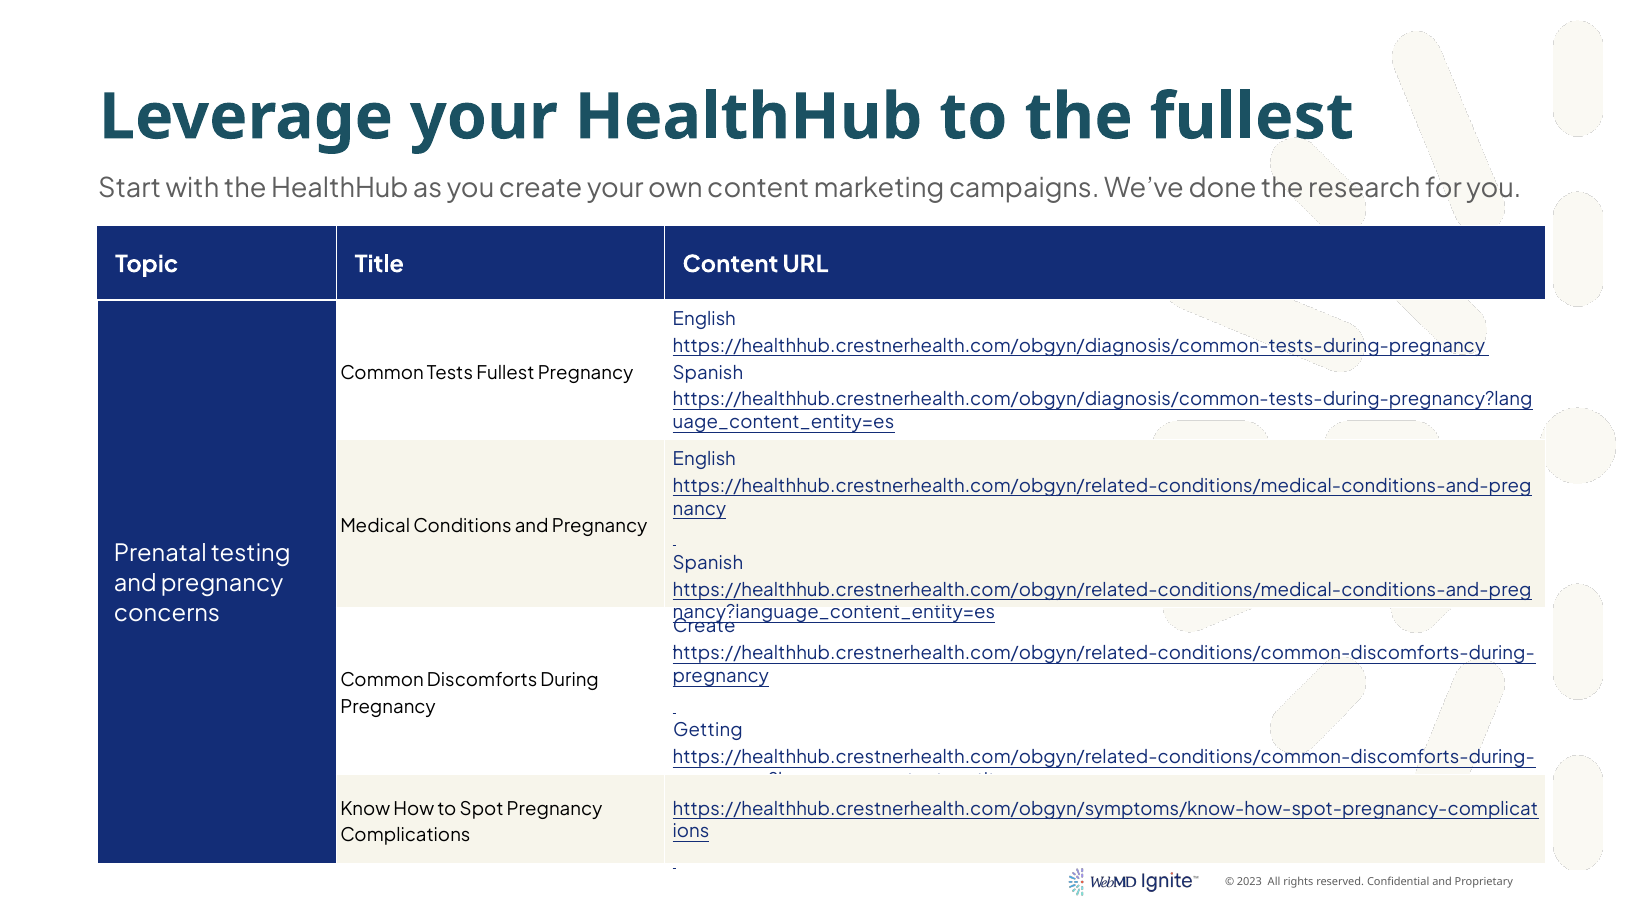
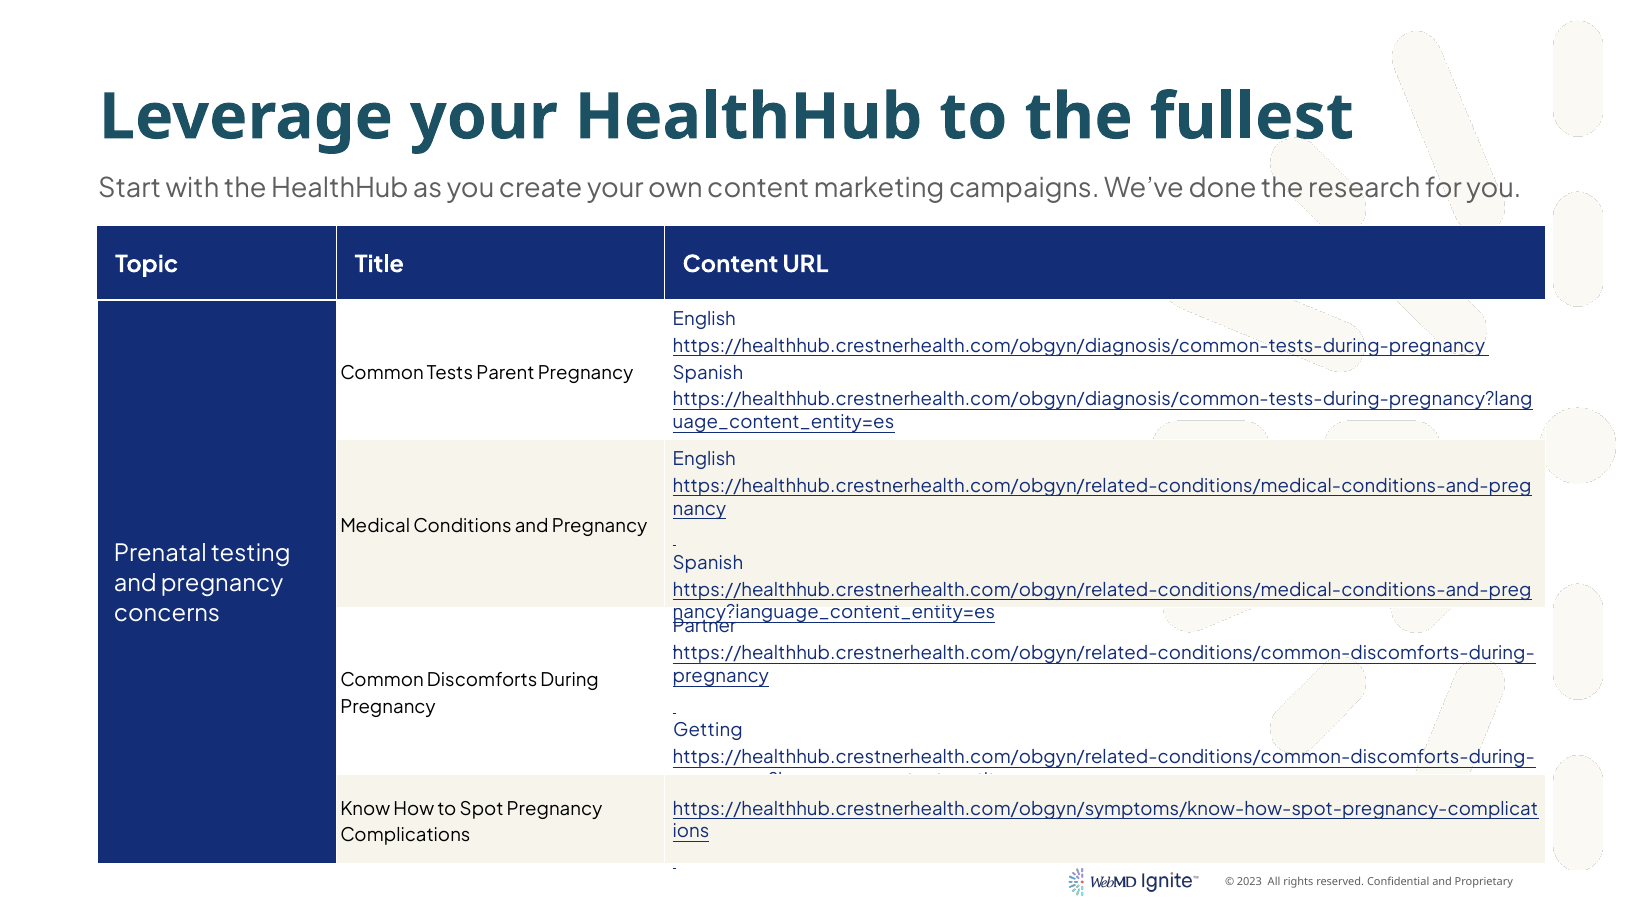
Tests Fullest: Fullest -> Parent (505, 373)
Create: Create -> Partner (704, 627)
